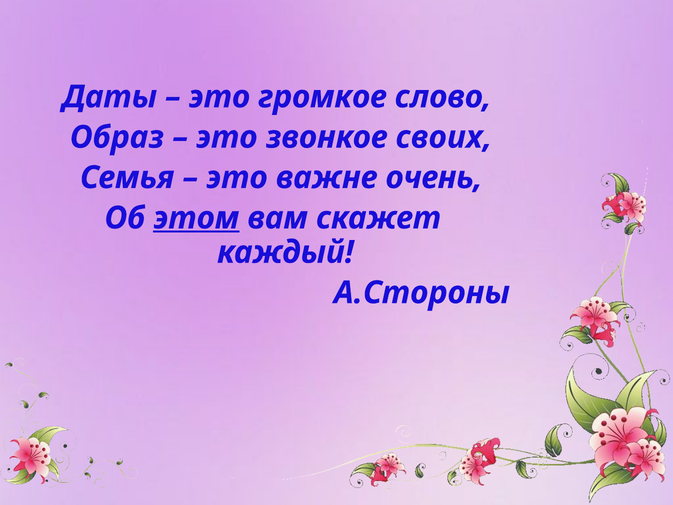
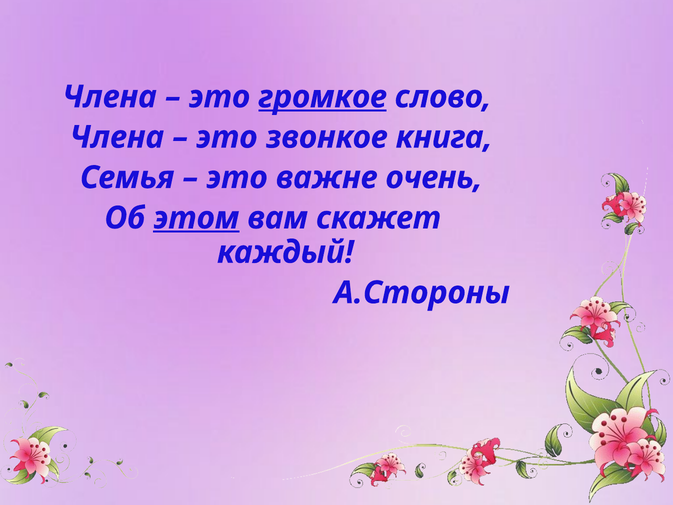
Даты: Даты -> Члена (110, 97)
громкое underline: none -> present (323, 97)
Образ: Образ -> Члена (117, 137)
своих: своих -> книга (444, 137)
